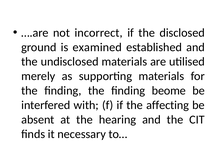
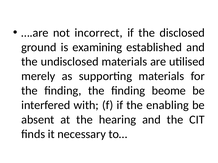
examined: examined -> examining (97, 47)
affecting: affecting -> enabling (168, 105)
